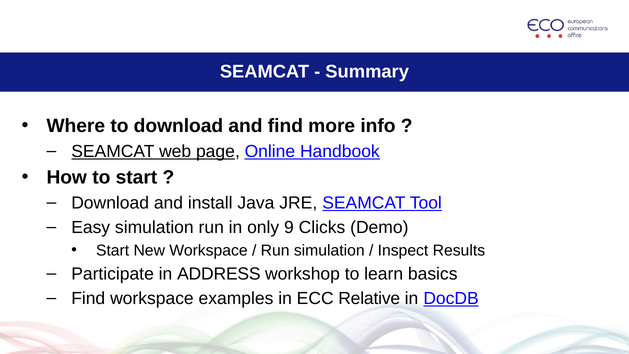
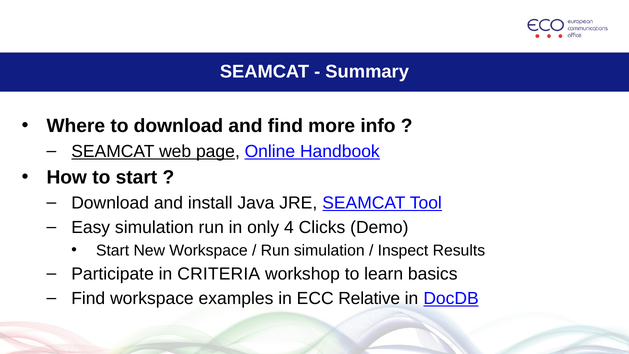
9: 9 -> 4 (289, 227)
ADDRESS: ADDRESS -> CRITERIA (219, 274)
